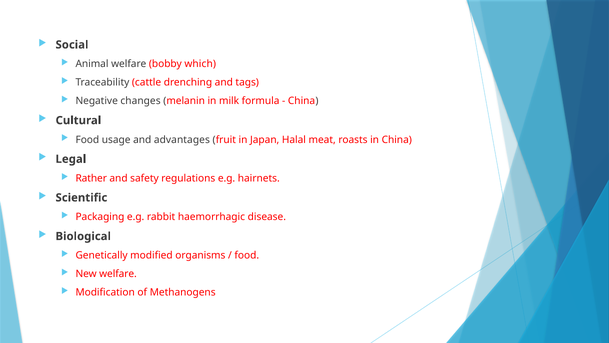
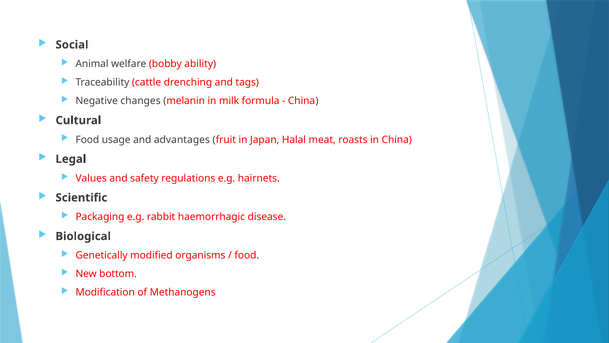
which: which -> ability (200, 64)
Rather: Rather -> Values (91, 178)
New welfare: welfare -> bottom (118, 274)
